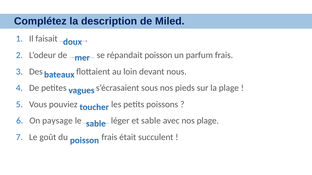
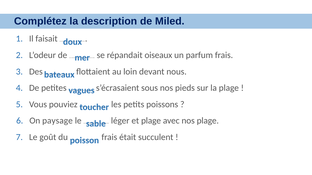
répandait poisson: poisson -> oiseaux (158, 55)
et sable: sable -> plage (151, 121)
